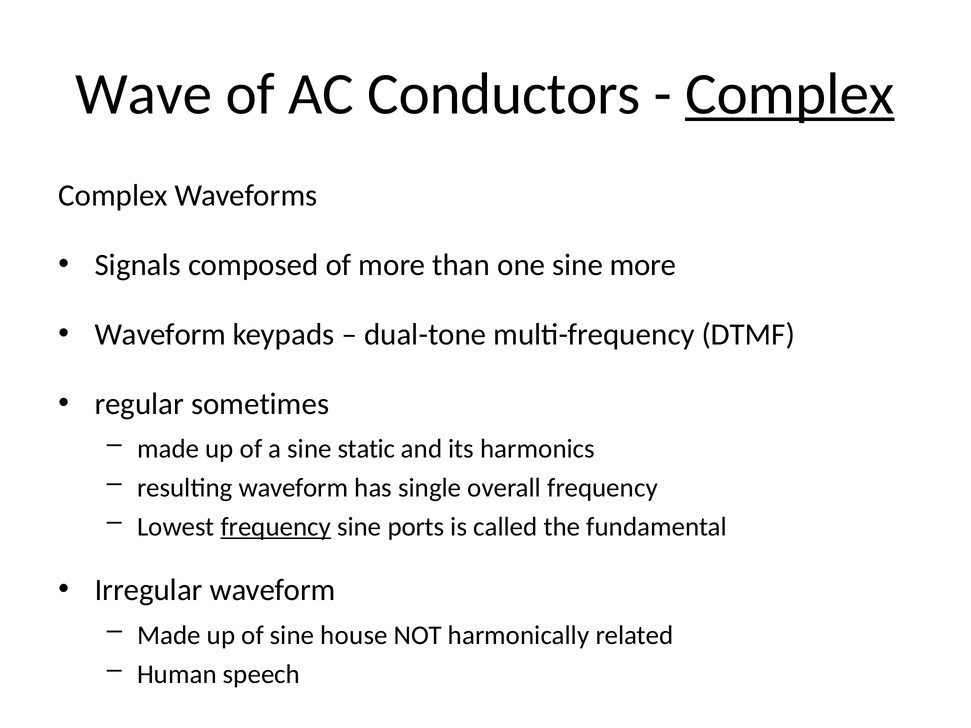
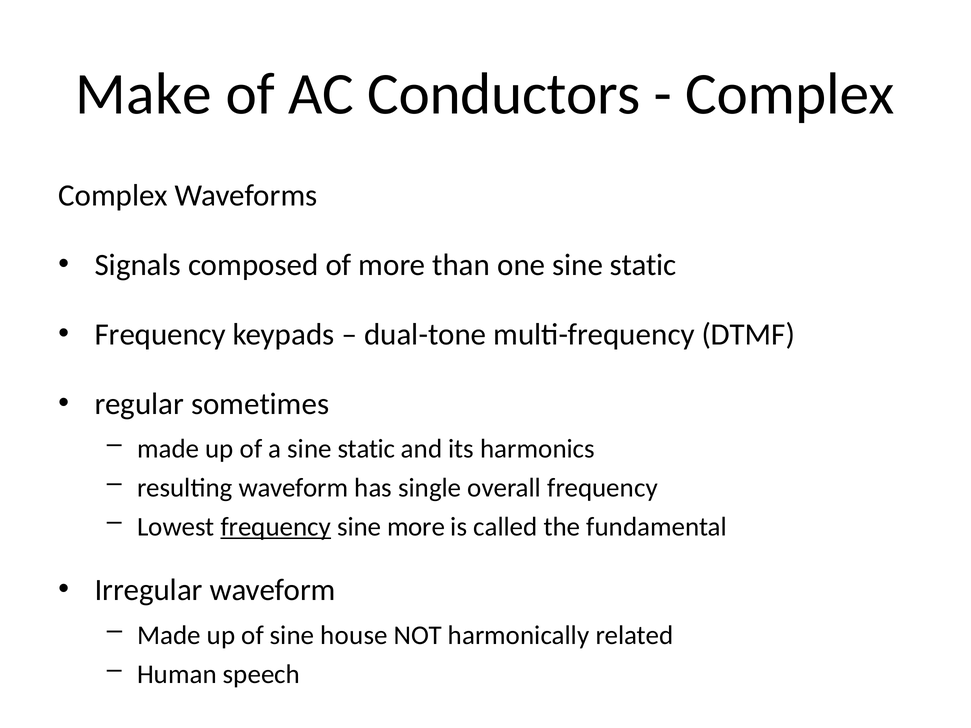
Wave: Wave -> Make (144, 94)
Complex underline: present -> none (790, 94)
one sine more: more -> static (643, 265)
Waveform: Waveform -> Frequency (160, 335)
sine ports: ports -> more (416, 527)
